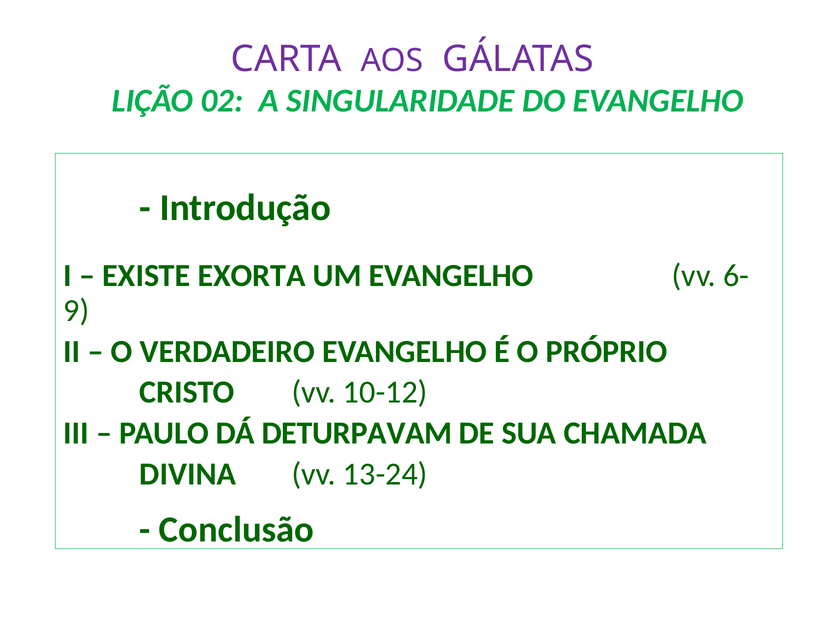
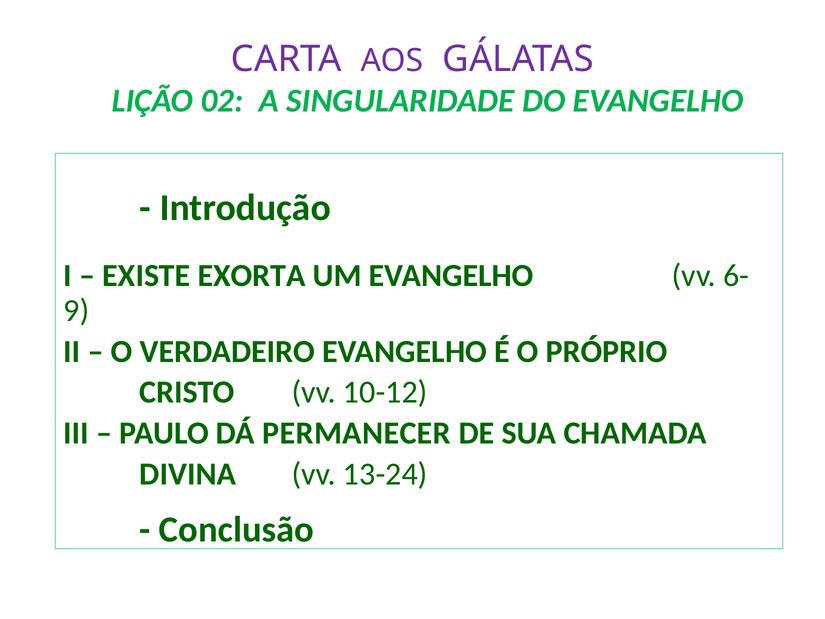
DETURPAVAM: DETURPAVAM -> PERMANECER (357, 433)
